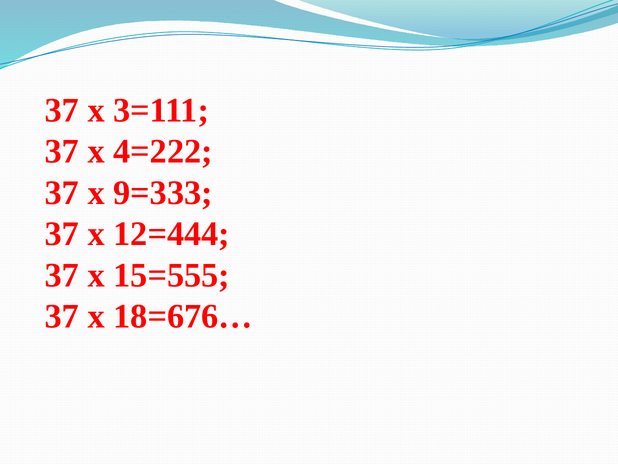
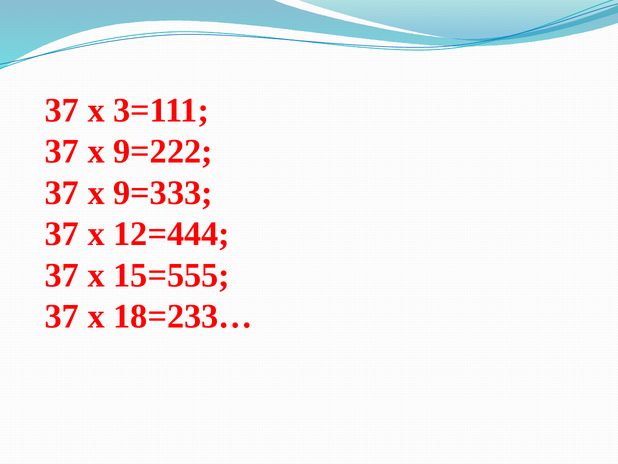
4=222: 4=222 -> 9=222 (163, 151)
18=676…: 18=676… -> 18=233… (183, 316)
